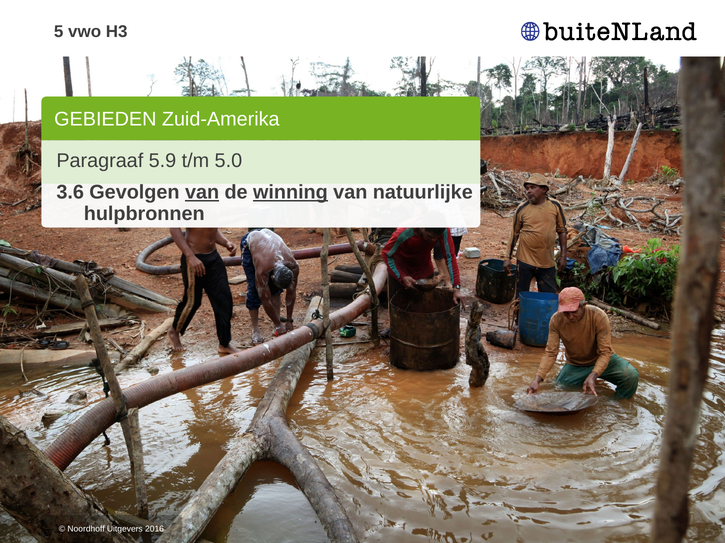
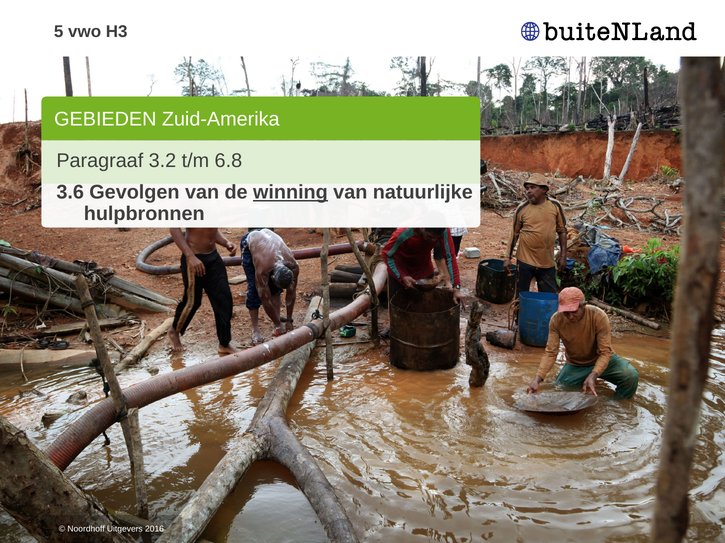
5.9: 5.9 -> 3.2 (162, 161)
5.0: 5.0 -> 6.8 (228, 161)
van underline: present -> none (202, 192)
